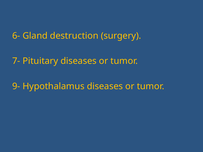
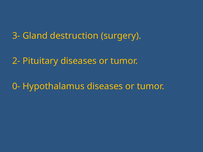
6-: 6- -> 3- (16, 36)
7-: 7- -> 2- (16, 61)
9-: 9- -> 0- (16, 86)
